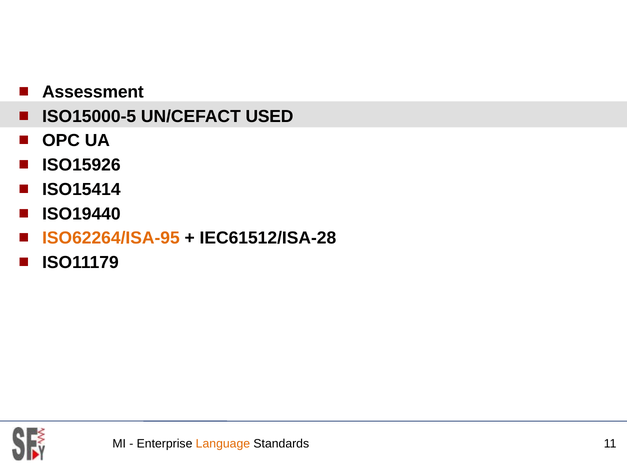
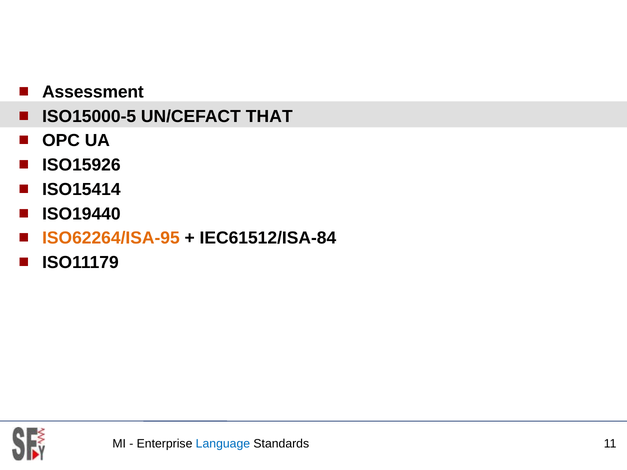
USED: USED -> THAT (269, 116)
IEC61512/ISA-28: IEC61512/ISA-28 -> IEC61512/ISA-84 (268, 238)
Language colour: orange -> blue (223, 444)
